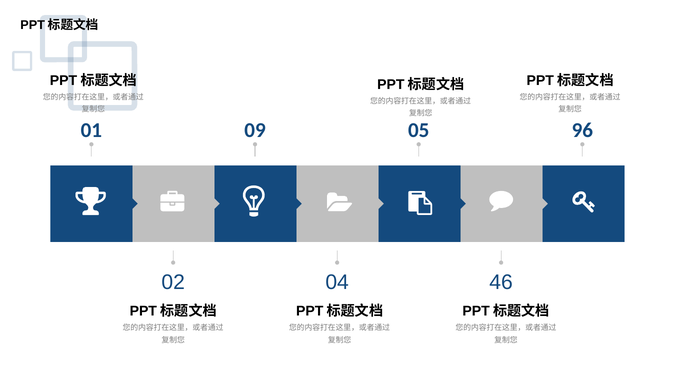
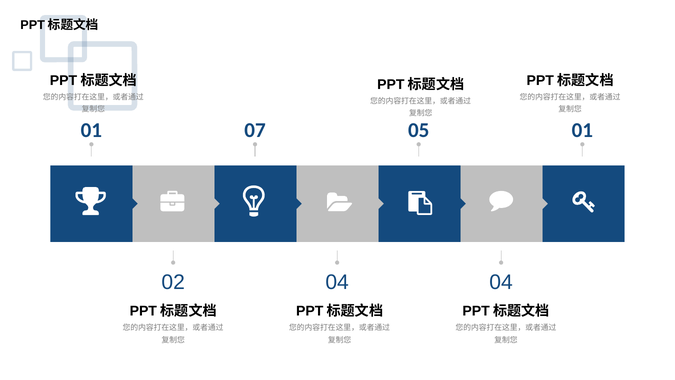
09: 09 -> 07 (255, 130)
05 96: 96 -> 01 (582, 130)
04 46: 46 -> 04 (501, 282)
